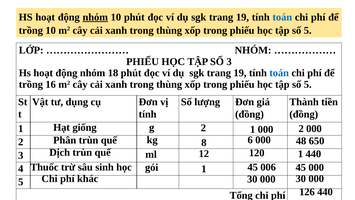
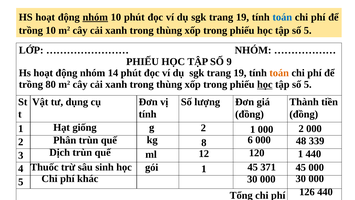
SỐ 3: 3 -> 9 (229, 61)
18: 18 -> 14 (113, 73)
toán colour: blue -> orange (279, 73)
16: 16 -> 80 (51, 84)
học underline: none -> present (265, 84)
650: 650 -> 339 (317, 141)
006: 006 -> 371 (268, 167)
